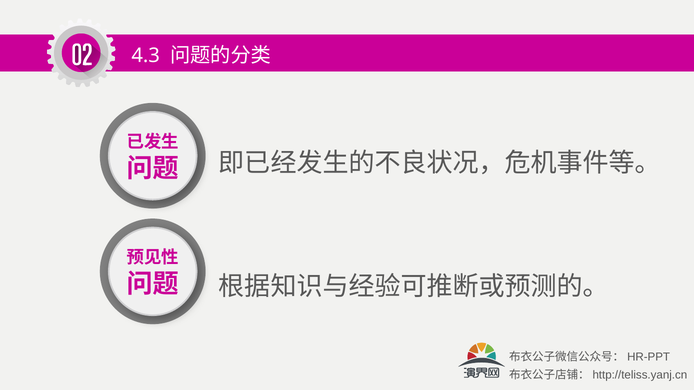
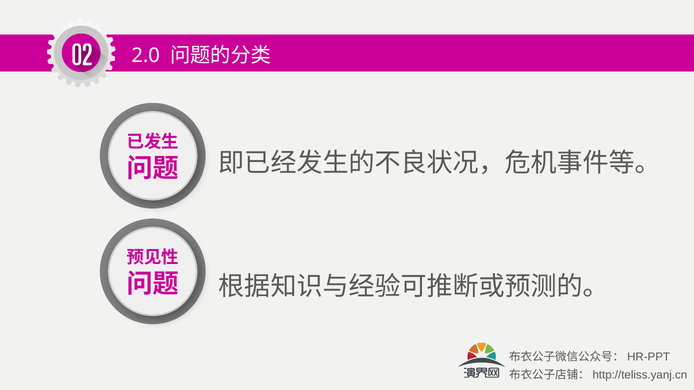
4.3: 4.3 -> 2.0 (146, 55)
